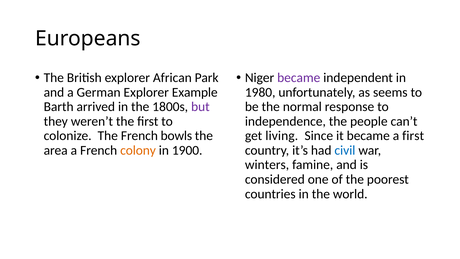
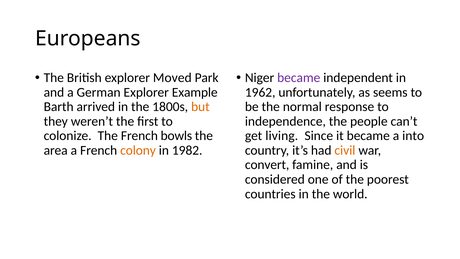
African: African -> Moved (172, 78)
1980: 1980 -> 1962 (260, 92)
but colour: purple -> orange (200, 107)
a first: first -> into (413, 136)
1900: 1900 -> 1982 (187, 150)
civil colour: blue -> orange (345, 150)
winters: winters -> convert (267, 165)
